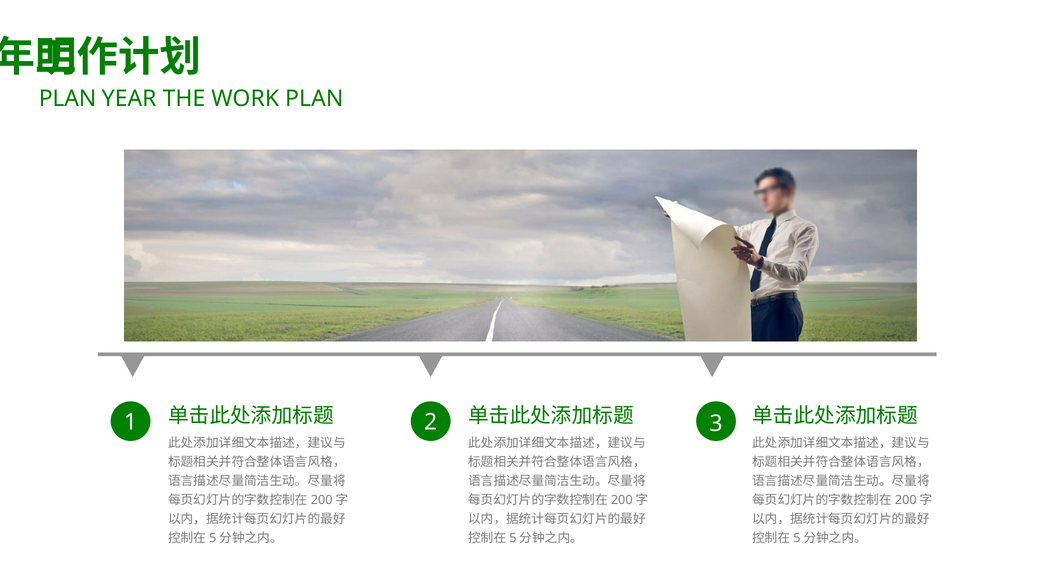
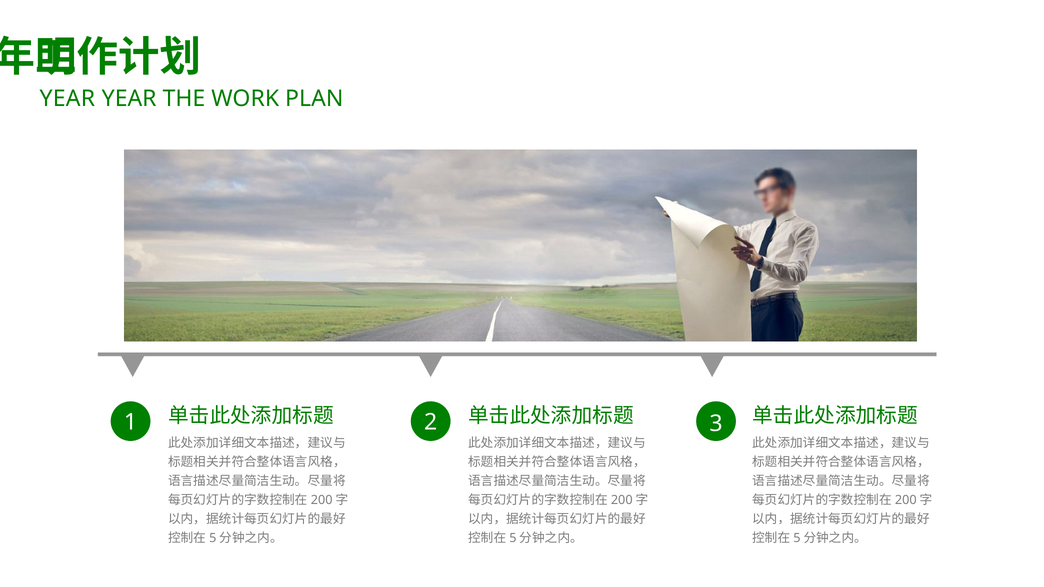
PLAN: PLAN -> YEAR (67, 98)
